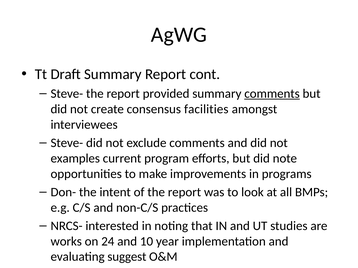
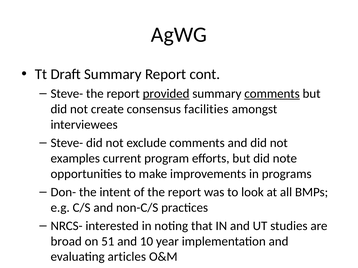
provided underline: none -> present (166, 94)
works: works -> broad (66, 242)
24: 24 -> 51 (108, 242)
suggest: suggest -> articles (127, 257)
